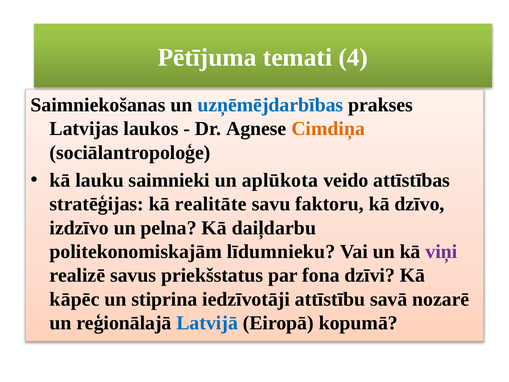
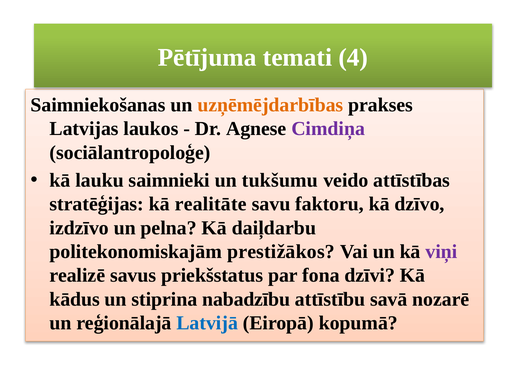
uzņēmējdarbības colour: blue -> orange (270, 105)
Cimdiņa colour: orange -> purple (328, 129)
aplūkota: aplūkota -> tukšumu (280, 180)
līdumnieku: līdumnieku -> prestižākos (281, 251)
kāpēc: kāpēc -> kādus (75, 299)
iedzīvotāji: iedzīvotāji -> nabadzību (246, 299)
